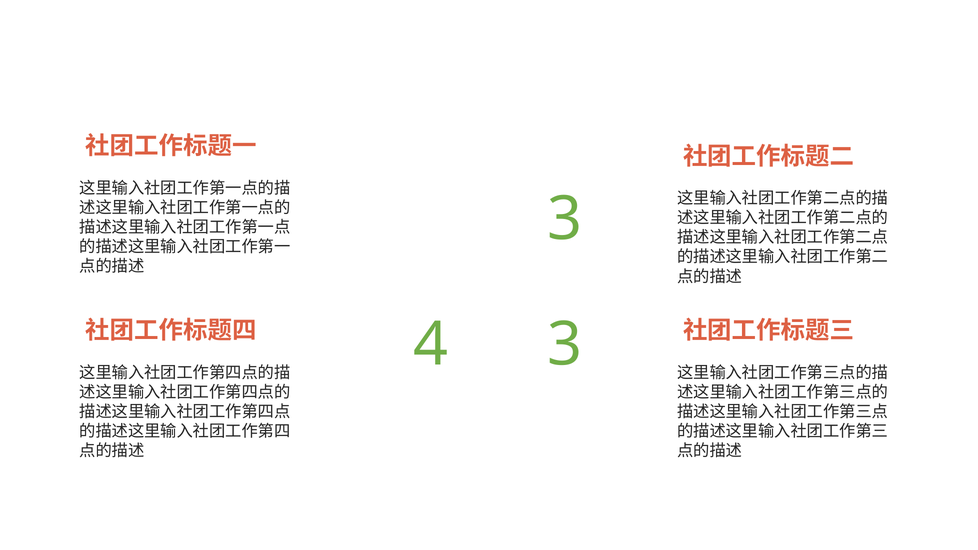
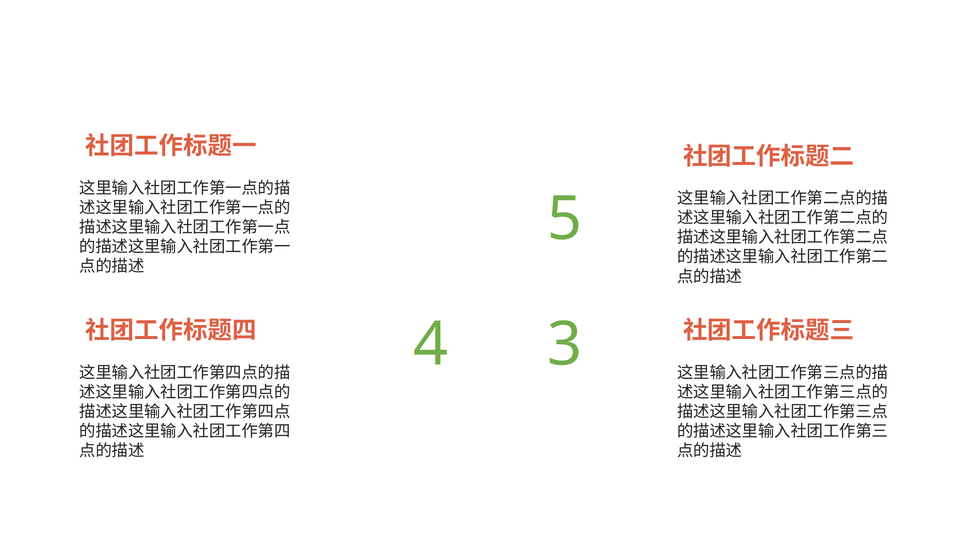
1 3: 3 -> 5 (565, 219)
